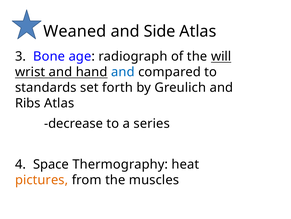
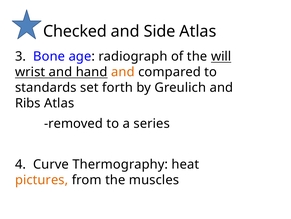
Weaned: Weaned -> Checked (75, 31)
and colour: blue -> orange (123, 72)
decrease: decrease -> removed (73, 123)
Space: Space -> Curve (51, 164)
